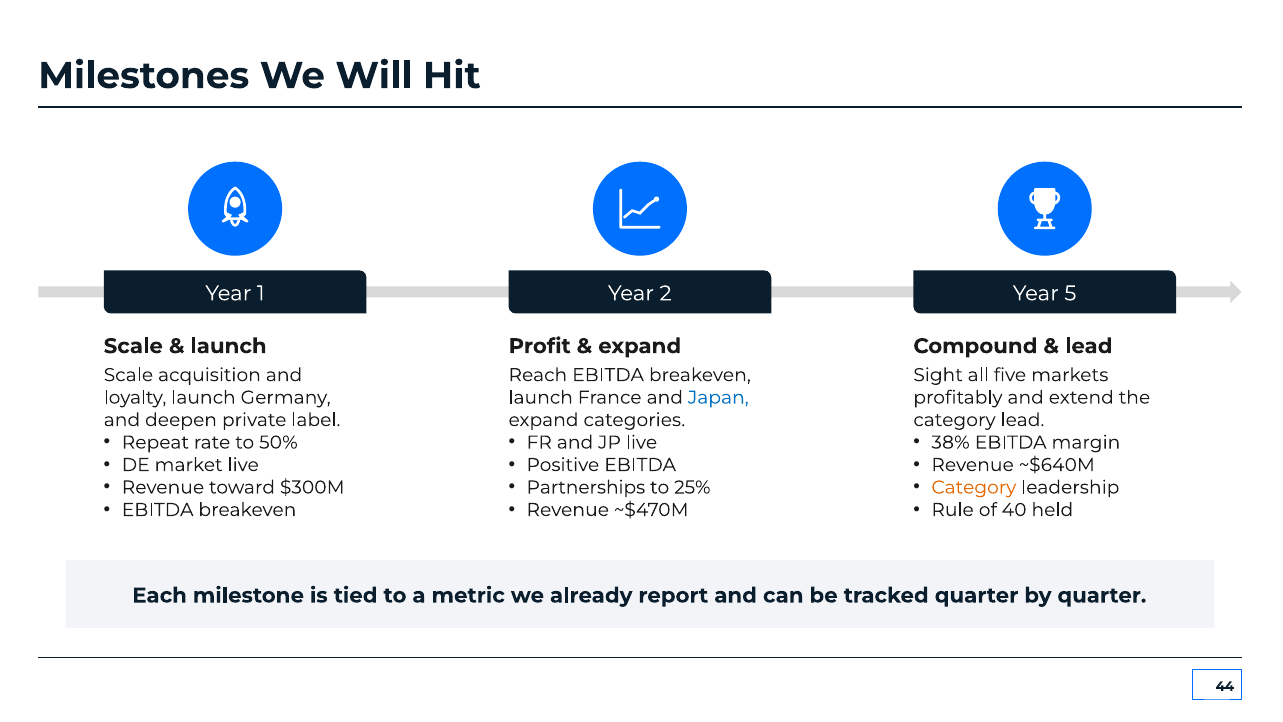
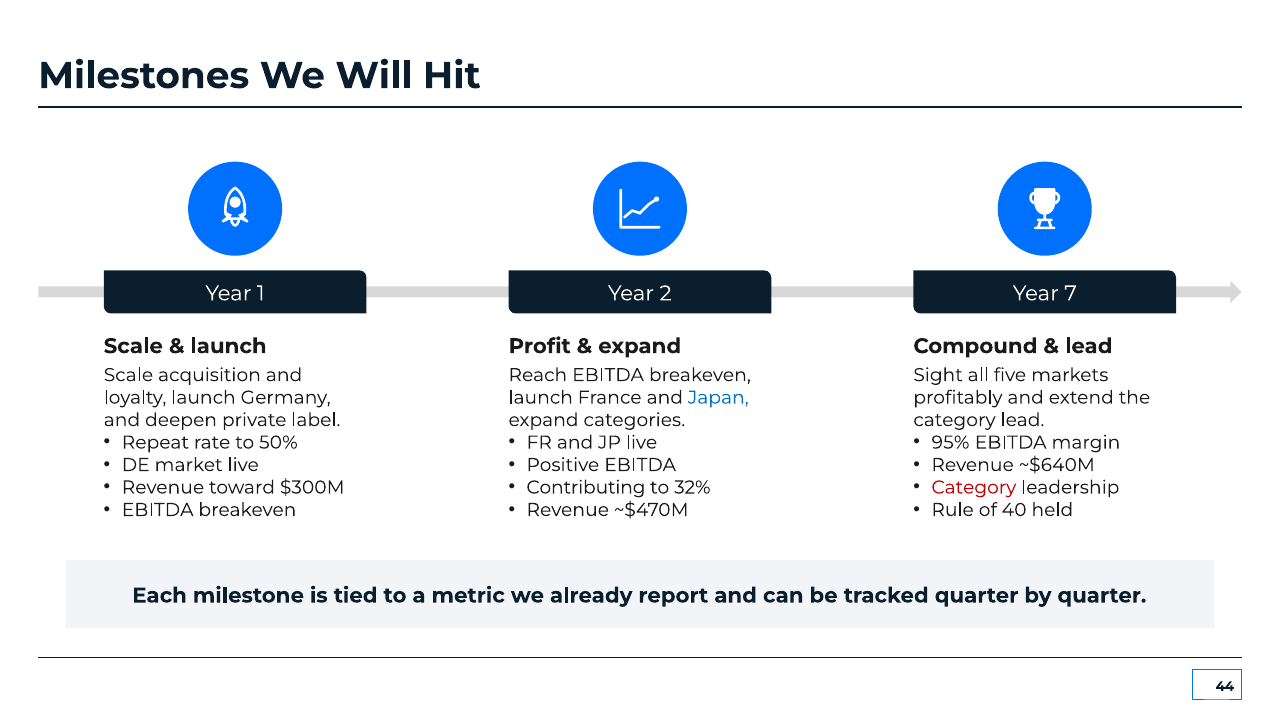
5: 5 -> 7 (1070, 293)
38%: 38% -> 95% (950, 442)
Partnerships: Partnerships -> Contributing (586, 487)
25%: 25% -> 32% (692, 487)
Category colour: orange -> red (974, 487)
